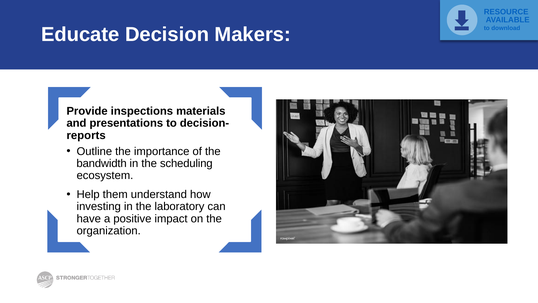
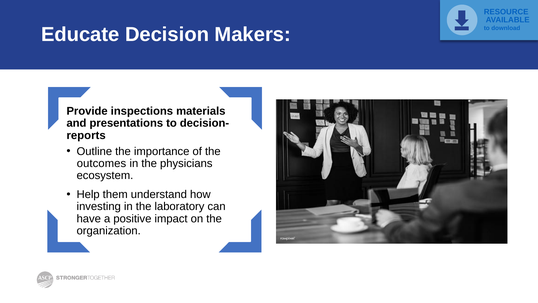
bandwidth: bandwidth -> outcomes (101, 163)
scheduling: scheduling -> physicians (186, 163)
